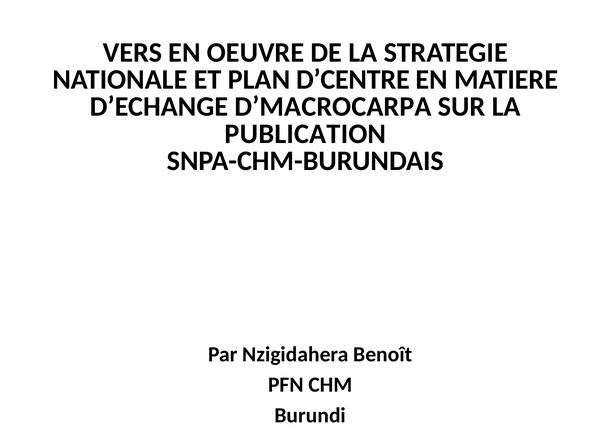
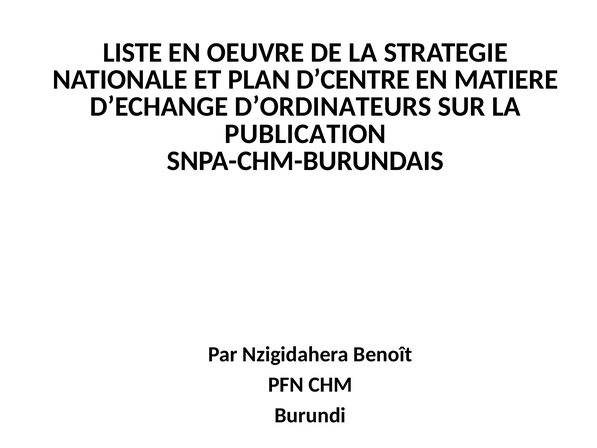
VERS: VERS -> LISTE (133, 53)
D’MACROCARPA: D’MACROCARPA -> D’ORDINATEURS (333, 107)
